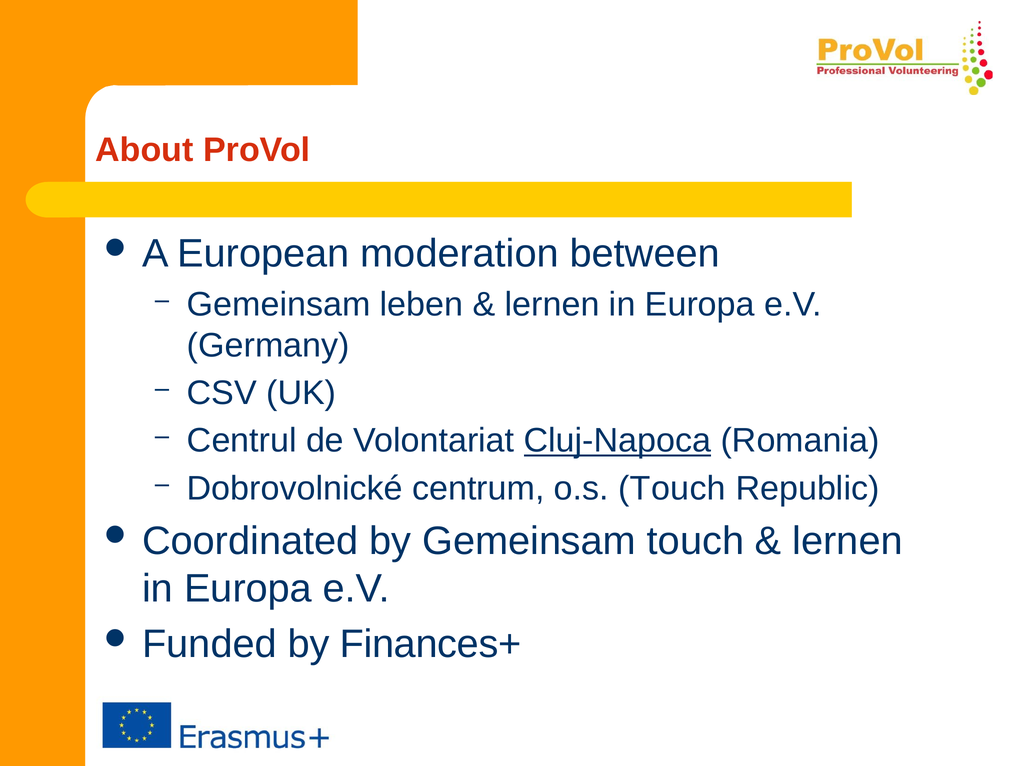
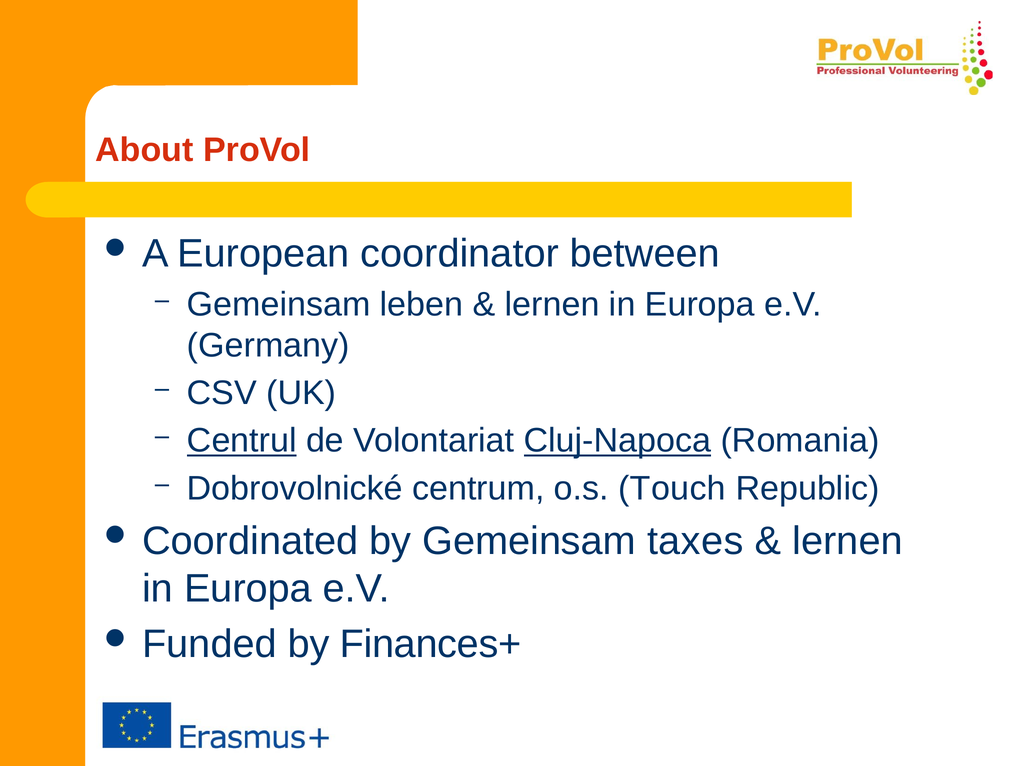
moderation: moderation -> coordinator (460, 254)
Centrul underline: none -> present (242, 441)
Gemeinsam touch: touch -> taxes (695, 541)
